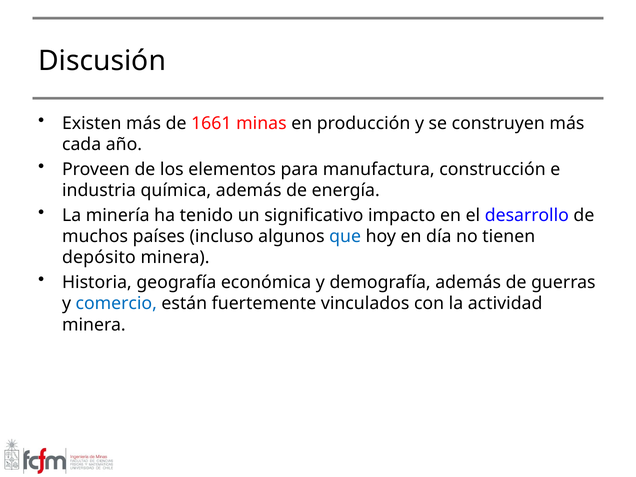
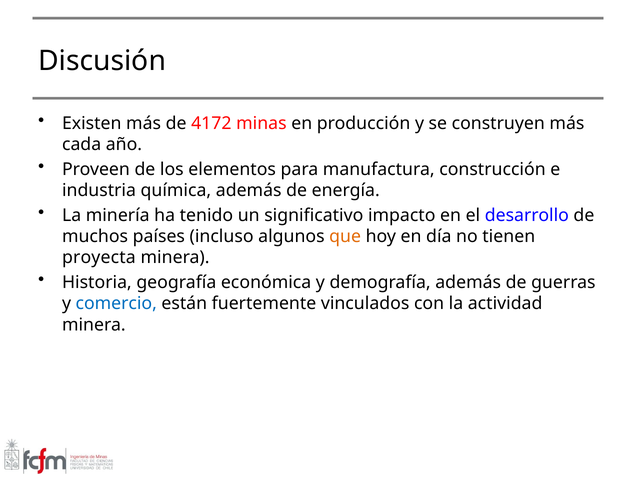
1661: 1661 -> 4172 (211, 123)
que colour: blue -> orange (345, 236)
depósito: depósito -> proyecta (99, 258)
